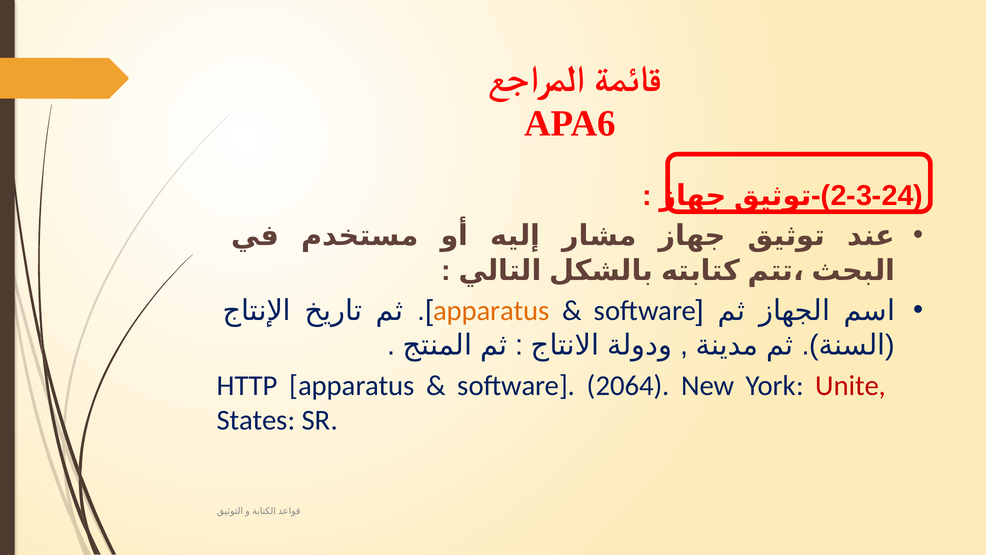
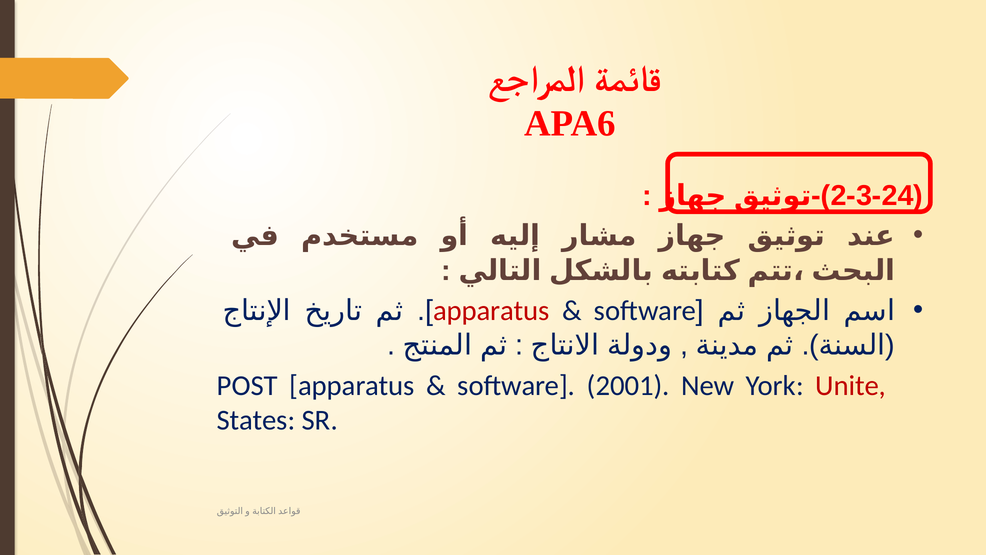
apparatus colour: orange -> red (491, 311)
HTTP: HTTP -> POST (247, 385)
2064: 2064 -> 2001 (628, 385)
